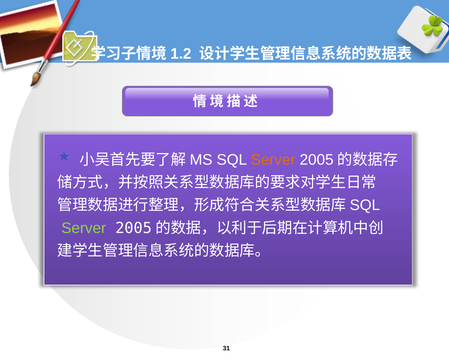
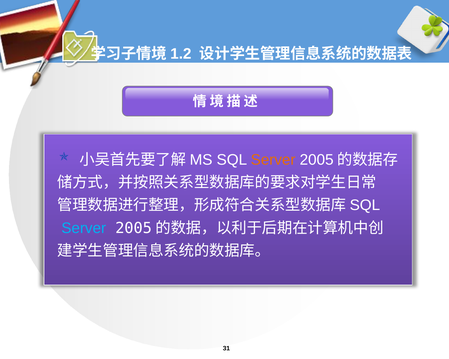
Server colour: light green -> light blue (84, 228)
